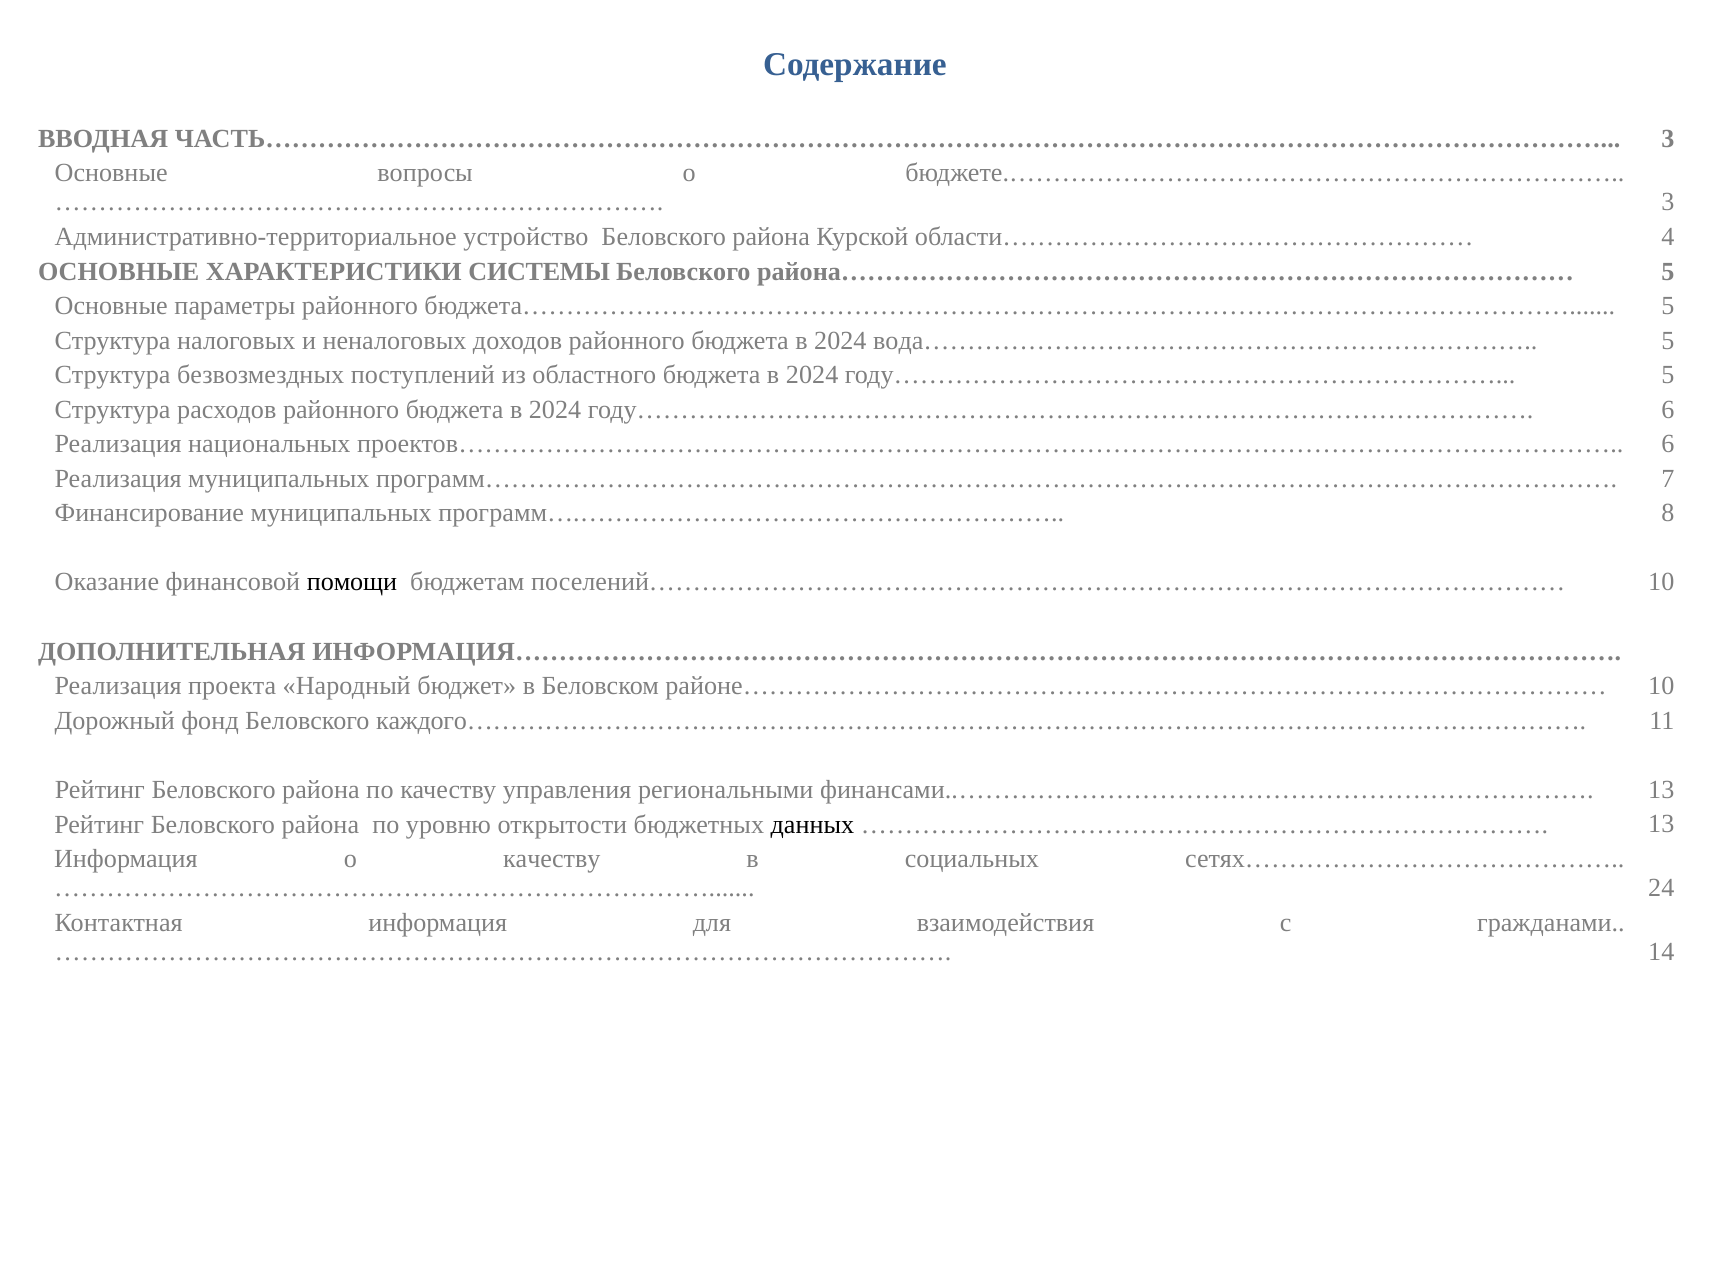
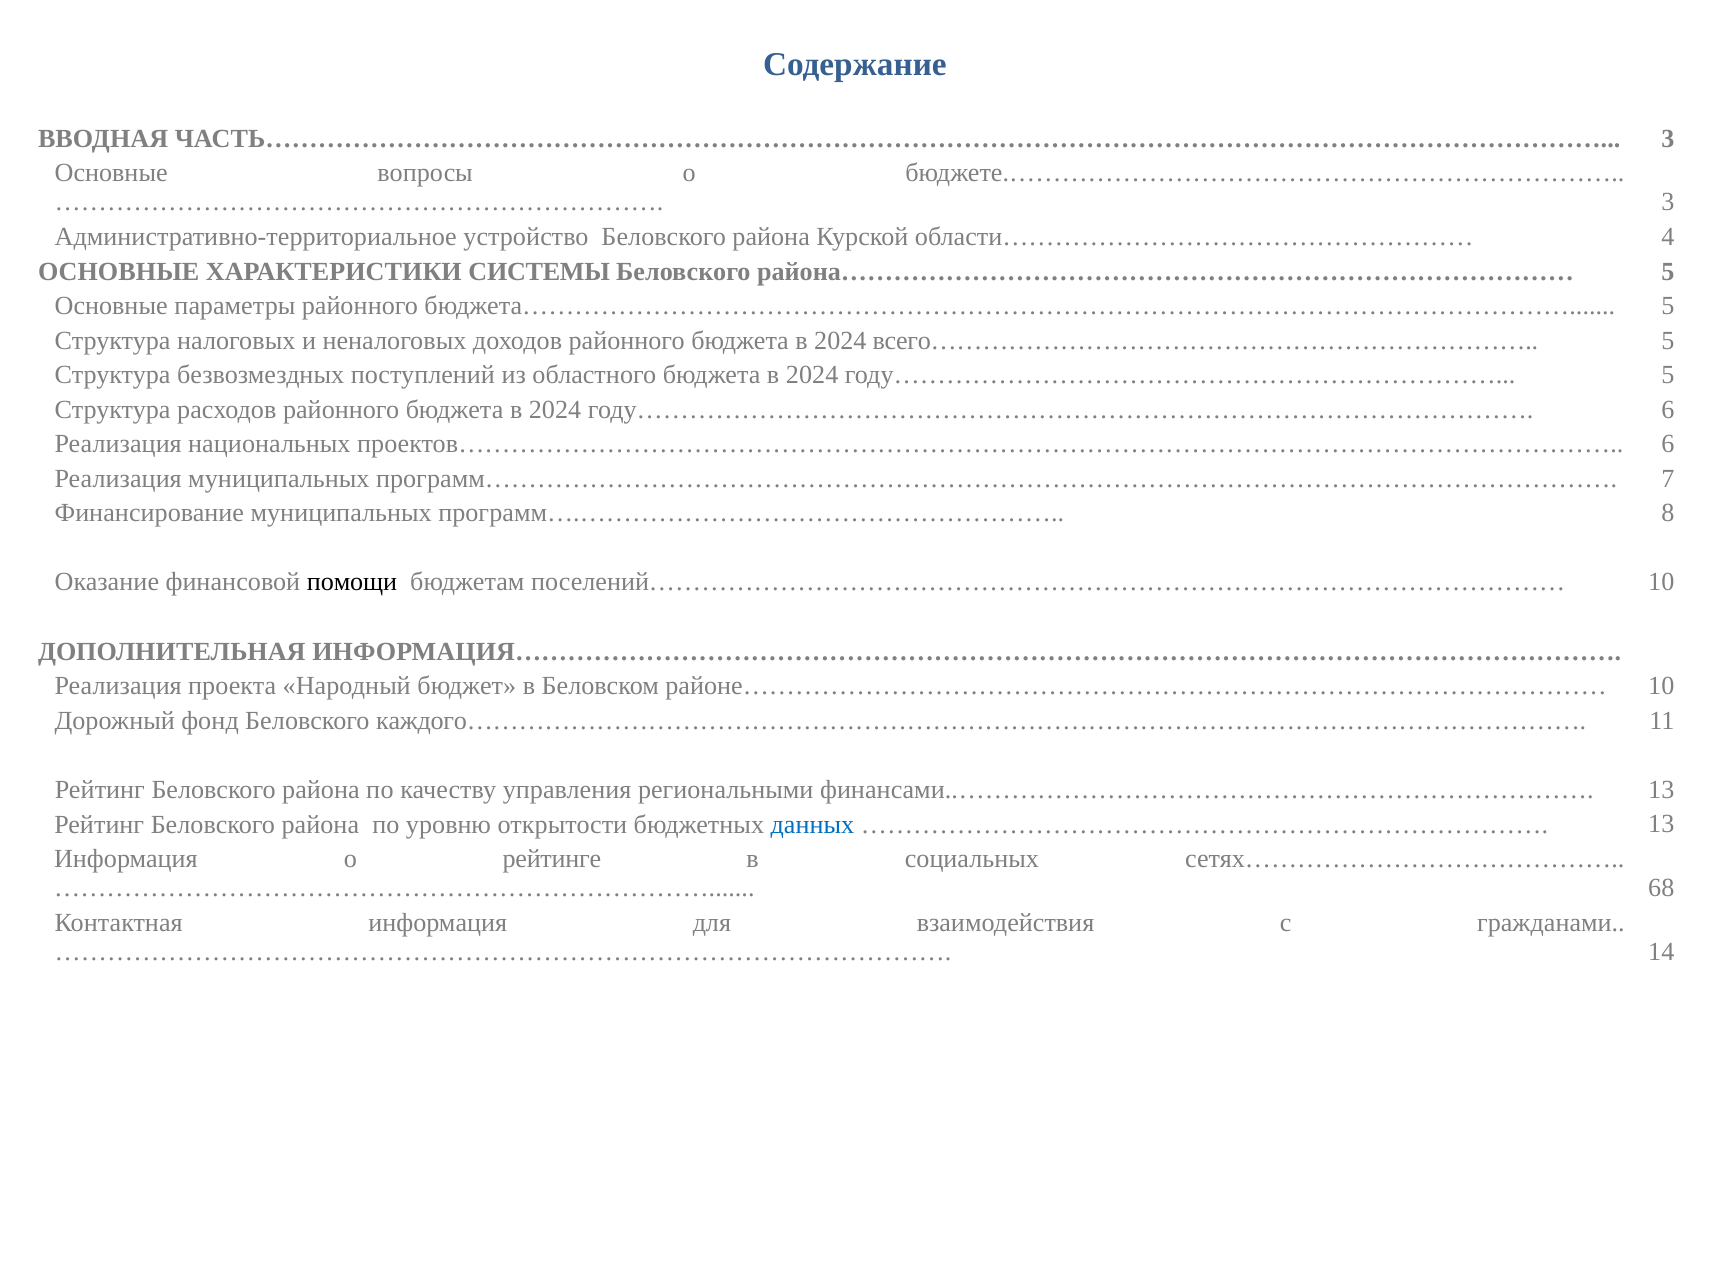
вода……………………………………………………………: вода…………………………………………………………… -> всего…………………………………………………………… (1205, 340)
данных colour: black -> blue (812, 824)
о качеству: качеству -> рейтинге (552, 858)
24: 24 -> 68 (1661, 888)
